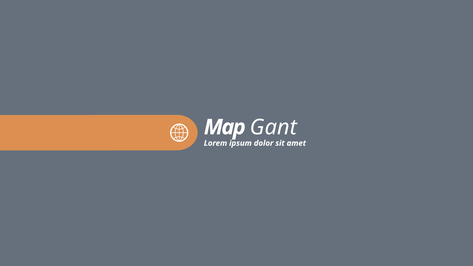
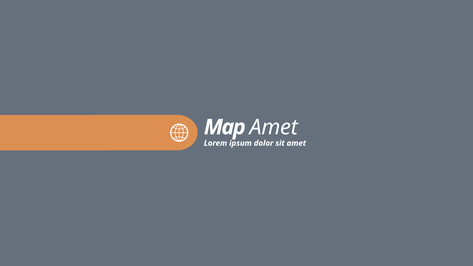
Gant: Gant -> Amet (274, 127)
